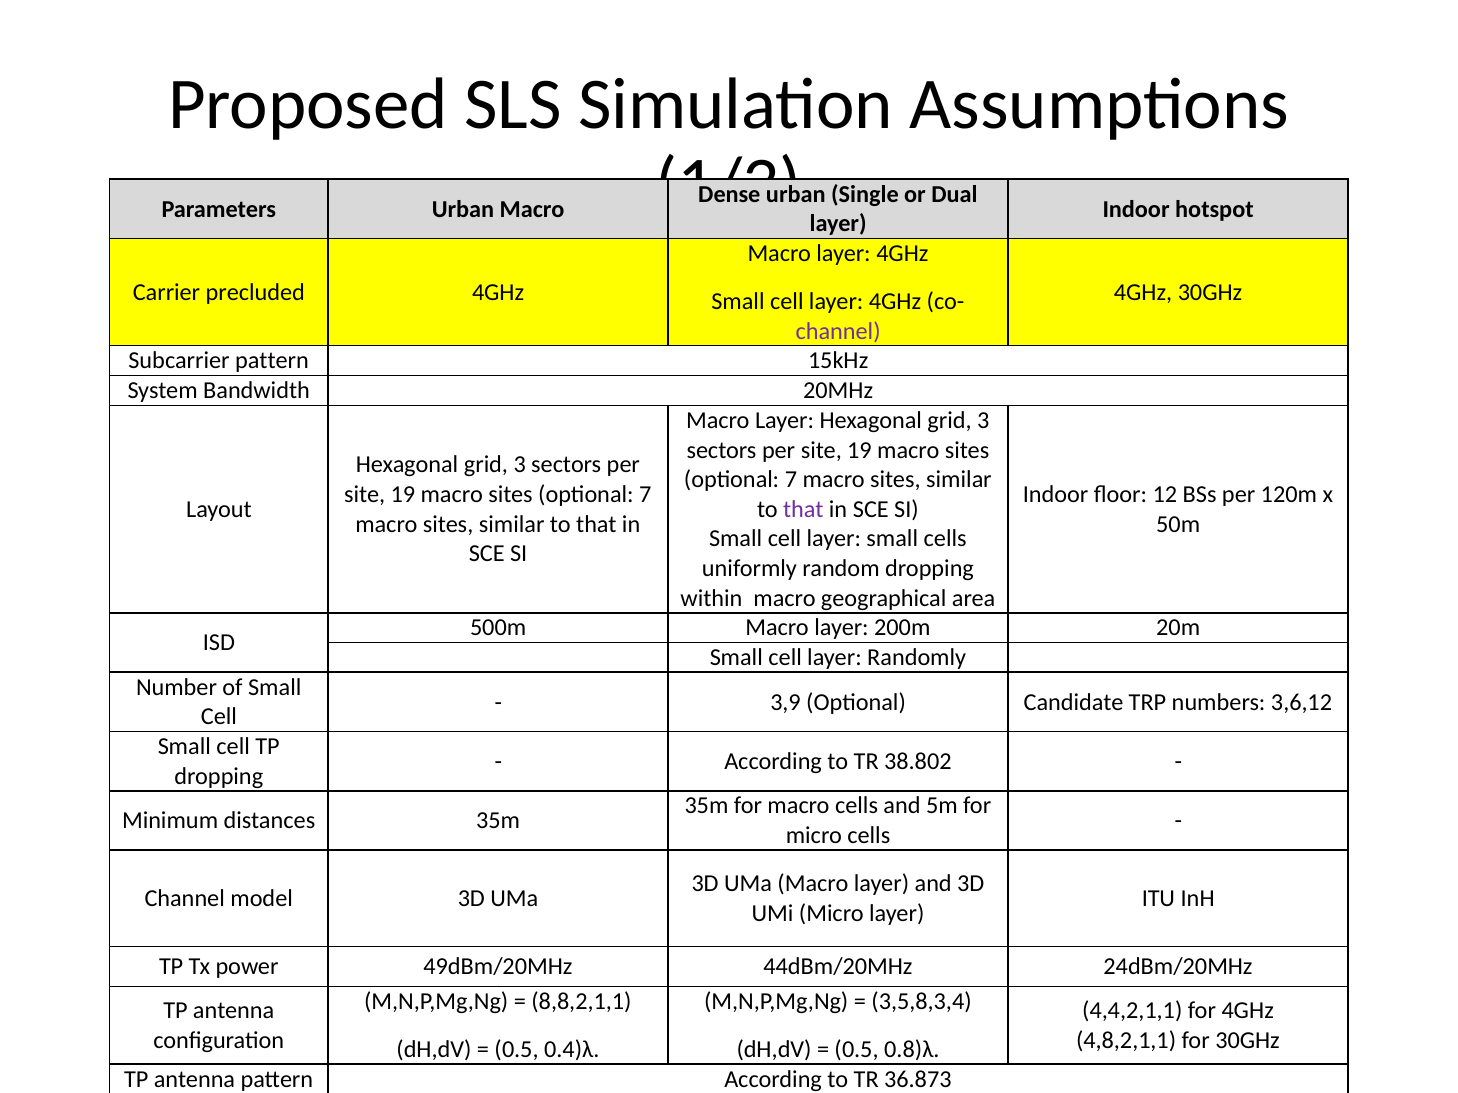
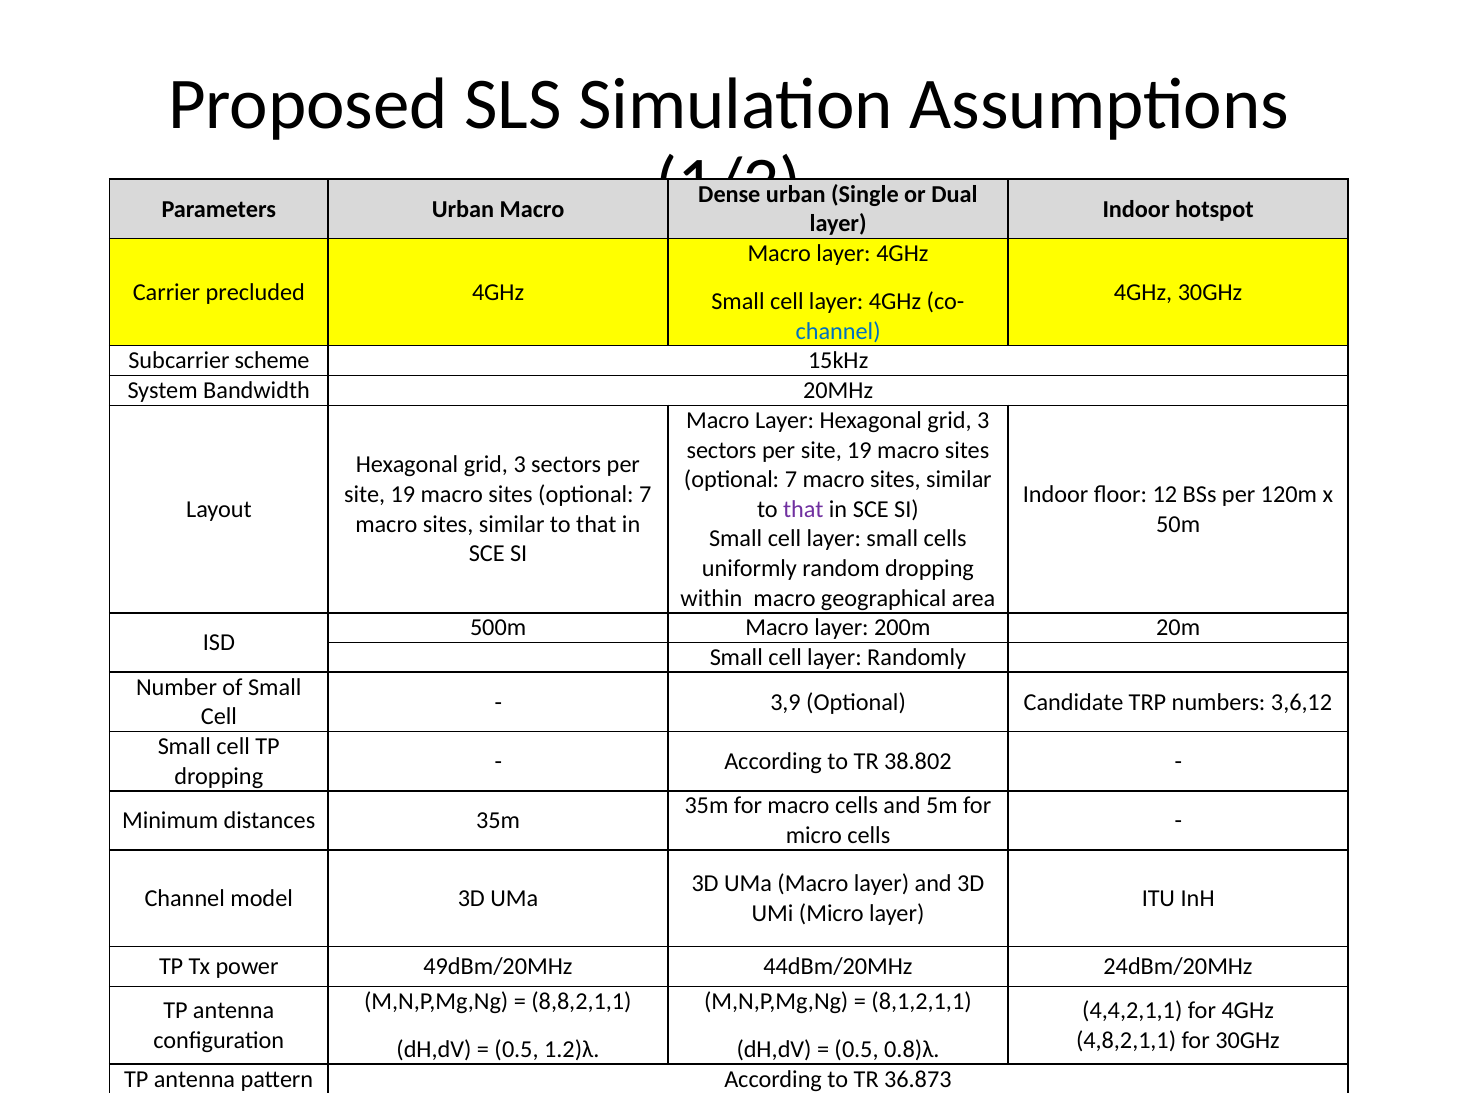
channel colour: purple -> blue (838, 331)
Subcarrier pattern: pattern -> scheme (272, 361)
3,5,8,3,4: 3,5,8,3,4 -> 8,1,2,1,1 (922, 1002)
0.4)λ: 0.4)λ -> 1.2)λ (572, 1050)
